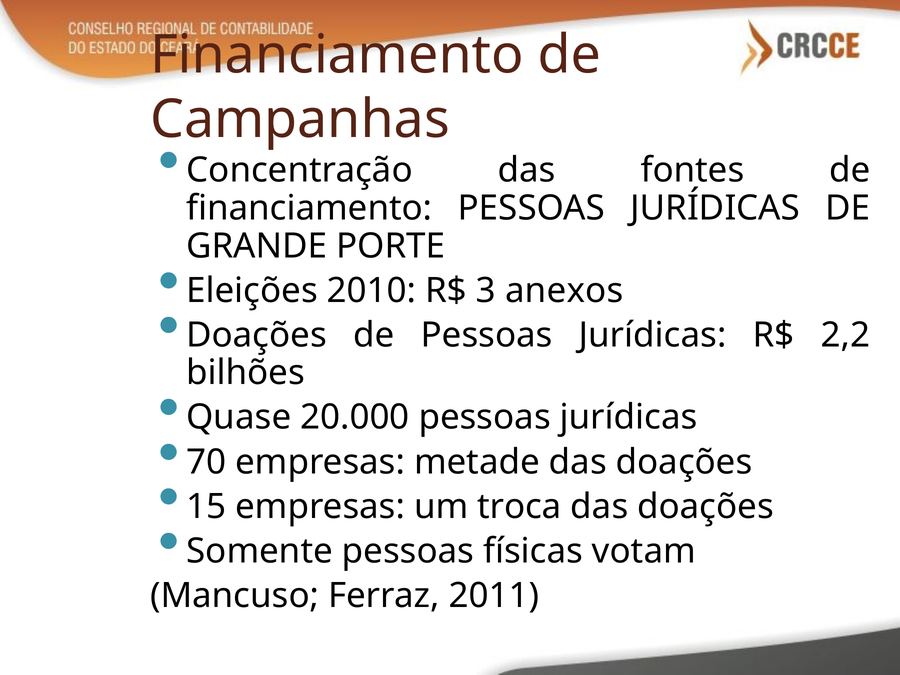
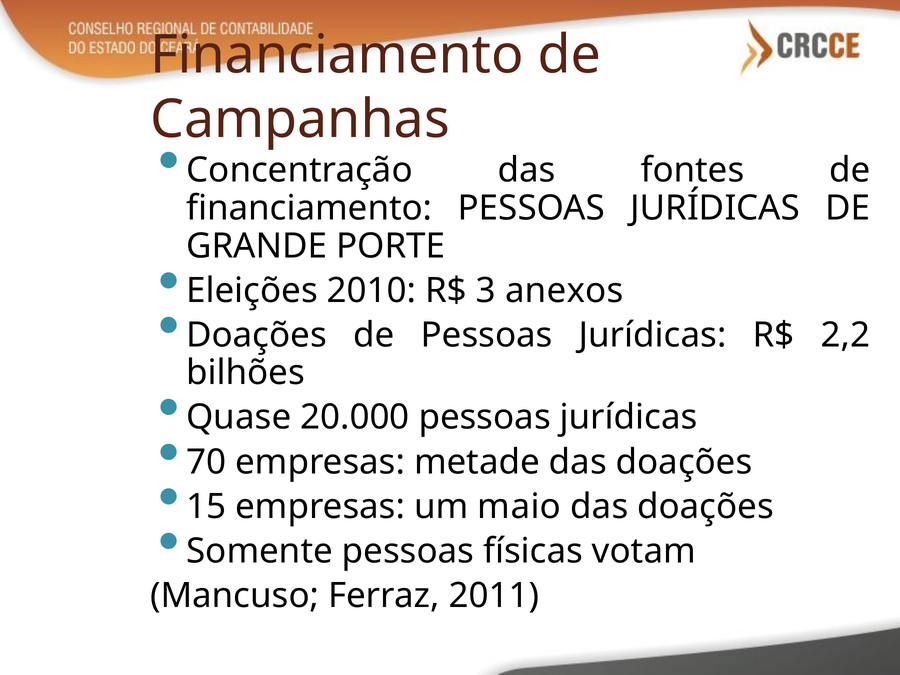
troca: troca -> maio (519, 507)
